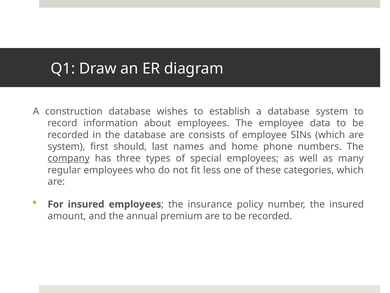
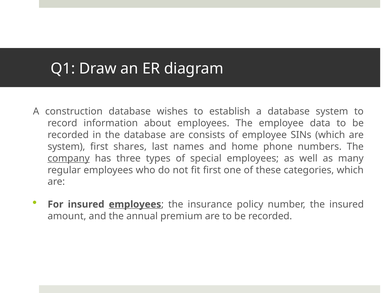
should: should -> shares (130, 146)
fit less: less -> first (212, 170)
employees underline: none -> present (135, 204)
